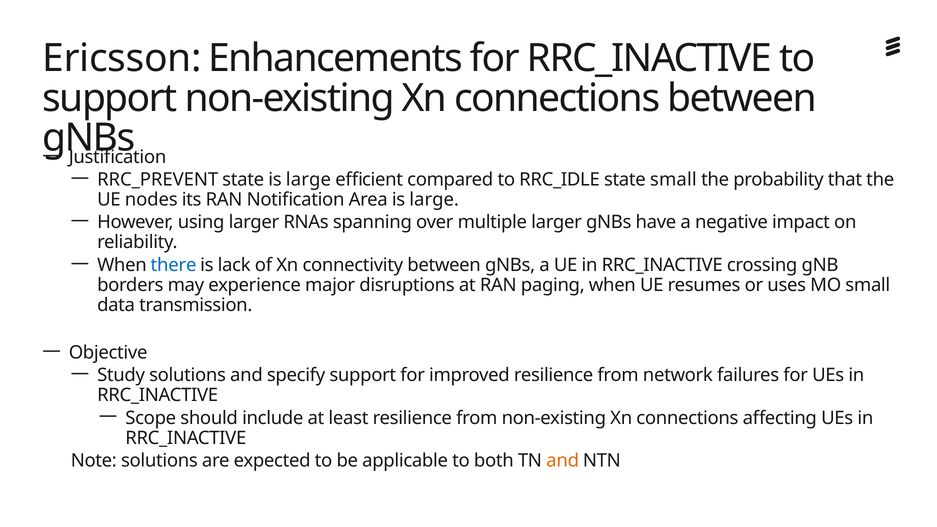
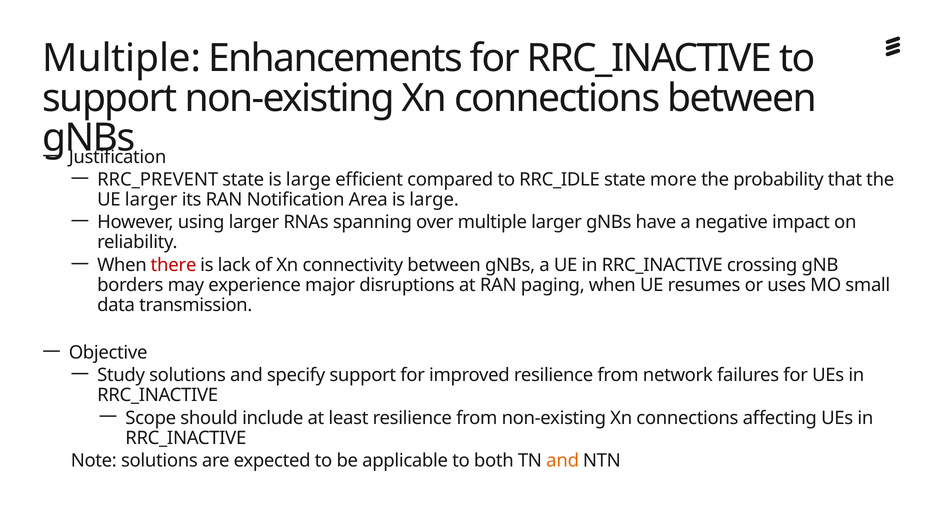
Ericsson: Ericsson -> Multiple (122, 58)
state small: small -> more (673, 180)
UE nodes: nodes -> larger (151, 200)
there colour: blue -> red (174, 265)
